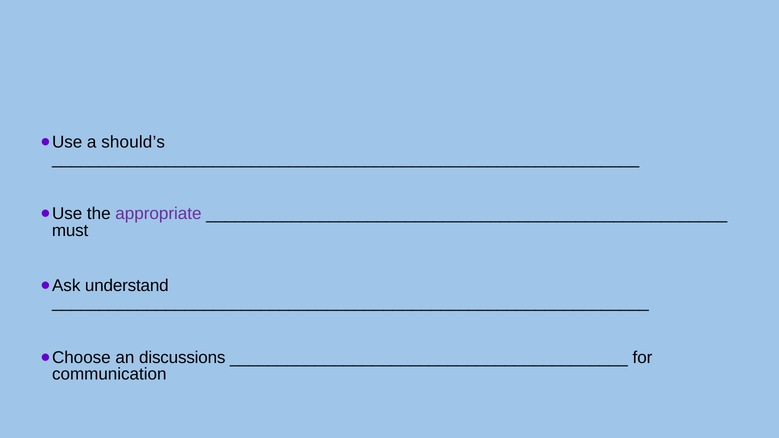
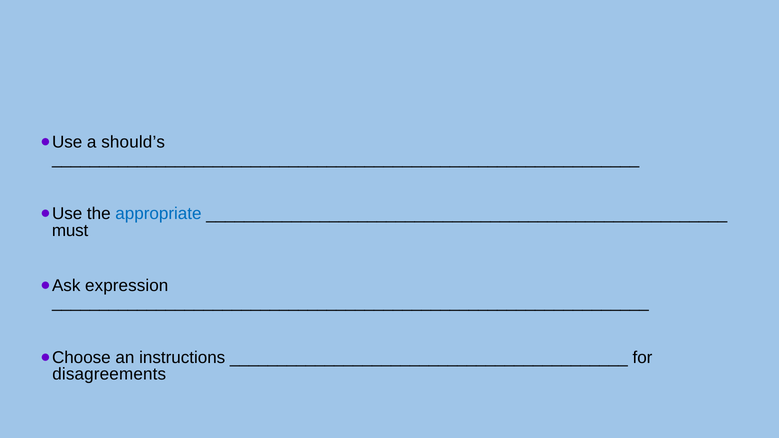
appropriate colour: purple -> blue (158, 214)
understand: understand -> expression (127, 286)
discussions: discussions -> instructions (182, 358)
communication: communication -> disagreements (109, 374)
